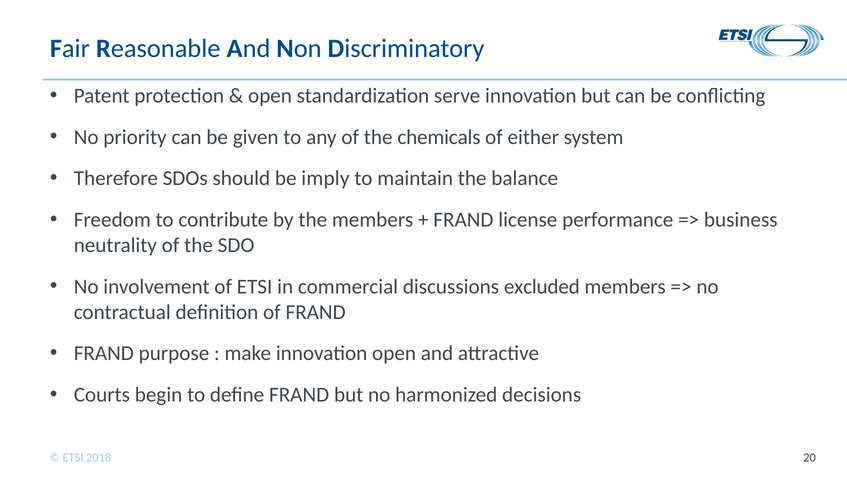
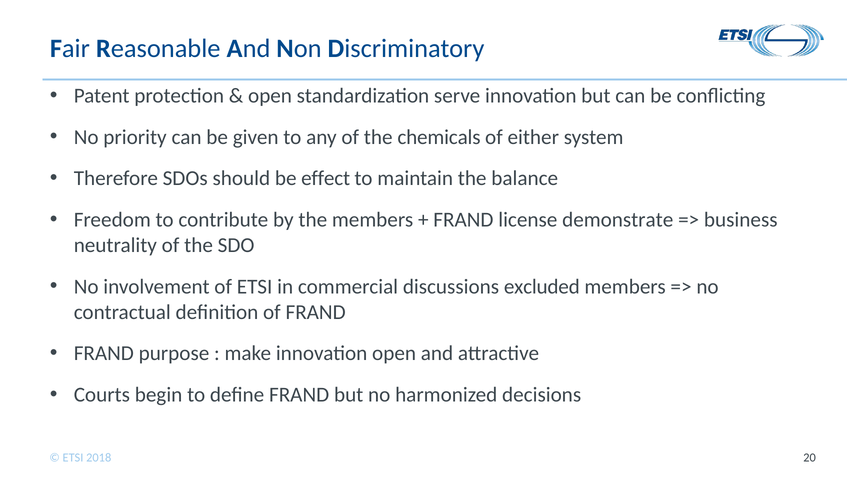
imply: imply -> effect (326, 178)
performance: performance -> demonstrate (618, 220)
